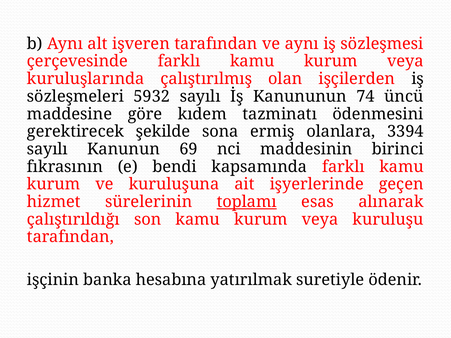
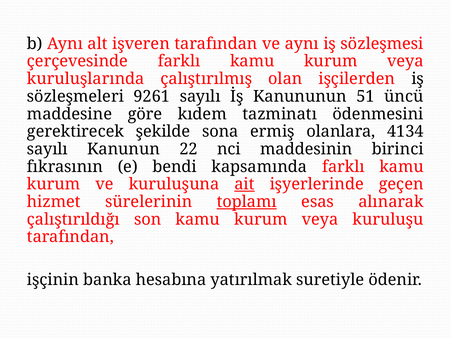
5932: 5932 -> 9261 (152, 96)
74: 74 -> 51 (366, 96)
3394: 3394 -> 4134 (405, 132)
69: 69 -> 22 (189, 149)
ait underline: none -> present (245, 184)
